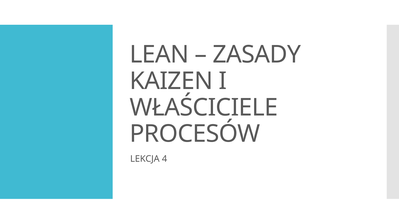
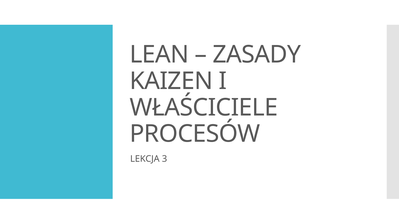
4: 4 -> 3 (165, 159)
